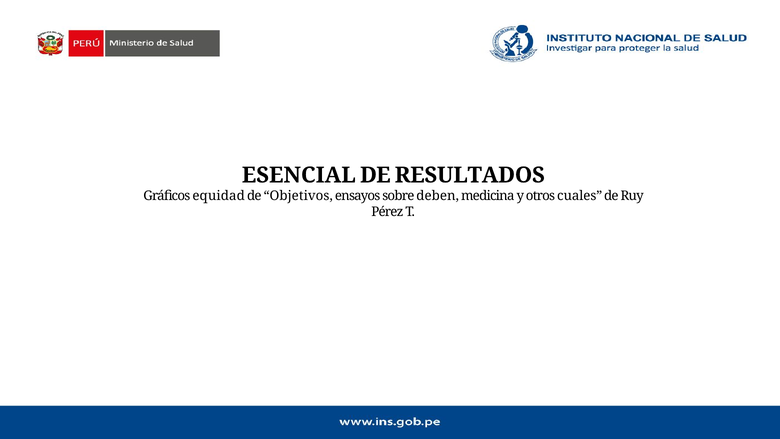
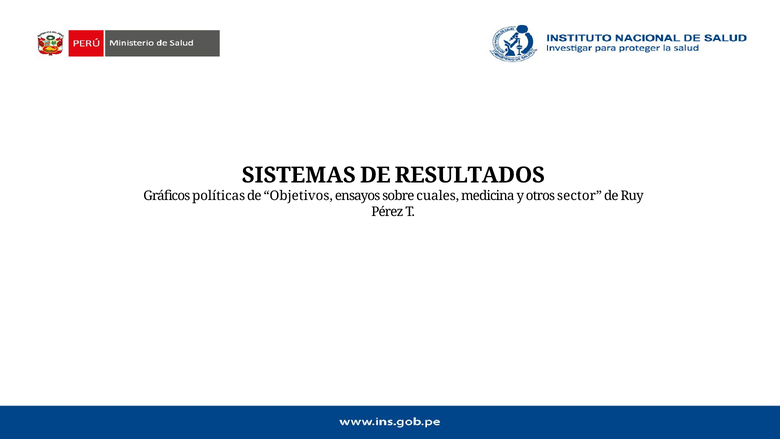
ESENCIAL: ESENCIAL -> SISTEMAS (299, 175)
equidad: equidad -> políticas (219, 196)
deben: deben -> cuales (438, 196)
cuales: cuales -> sector (580, 196)
